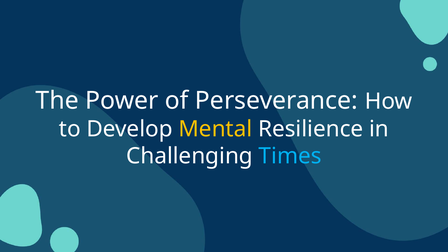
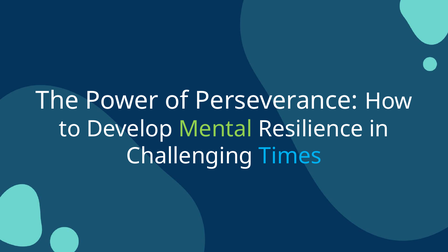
Mental colour: yellow -> light green (215, 129)
